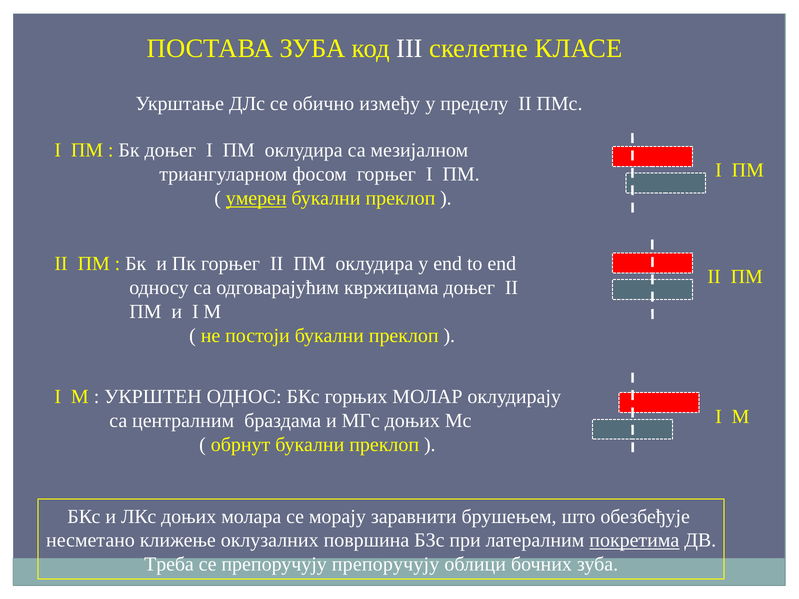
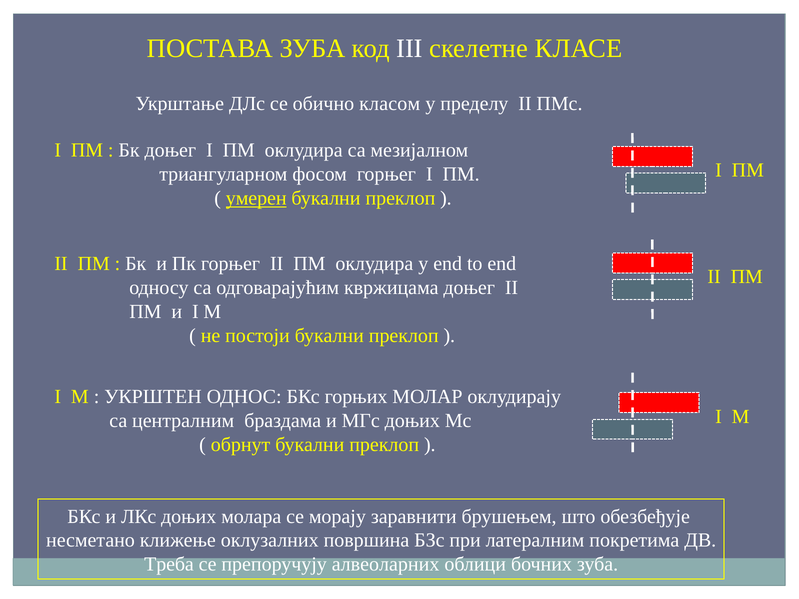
између: између -> класом (390, 104)
покретима underline: present -> none (634, 541)
препоручују препоручују: препоручују -> алвеоларних (386, 565)
